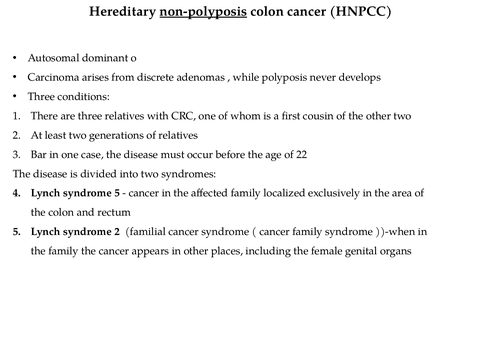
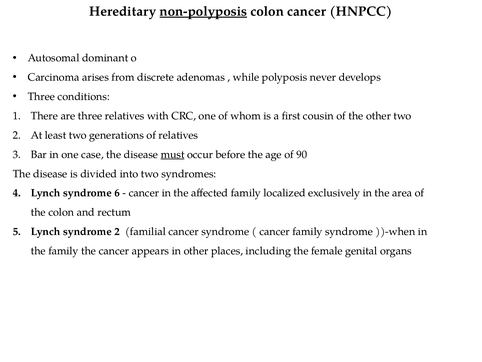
must underline: none -> present (173, 154)
22: 22 -> 90 (302, 154)
syndrome 5: 5 -> 6 (117, 193)
